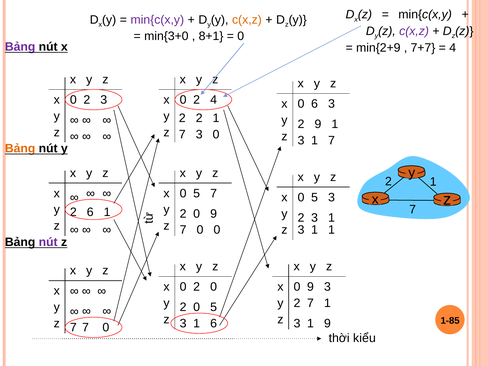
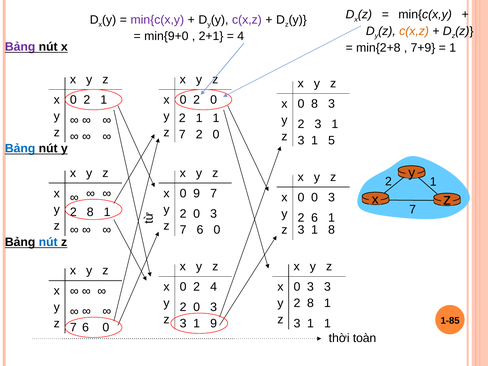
c(x,z colour: orange -> purple (247, 20)
c(x,z colour: purple -> orange (414, 31)
min{3+0: min{3+0 -> min{9+0 (166, 36)
8+1: 8+1 -> 2+1 (211, 36)
0: 0 -> 4 (241, 36)
min{2+9: min{2+9 -> min{2+8 (378, 48)
7+7: 7+7 -> 7+9 (423, 48)
4: 4 -> 1 (453, 48)
0 2 3: 3 -> 1 (104, 100)
4: 4 -> 0 (214, 100)
0 6: 6 -> 8 (315, 104)
2: 2 -> 1 (199, 118)
2 9: 9 -> 3 (318, 124)
7 3: 3 -> 2 (199, 135)
3 1 7: 7 -> 5 (332, 140)
Bảng colour: orange -> blue (20, 149)
5: 5 -> 9 (197, 193)
5: 5 -> 0 (315, 197)
6: 6 -> 8 (90, 212)
9: 9 -> 3 (214, 214)
3: 3 -> 6 (315, 218)
0: 0 -> 6 (200, 230)
1 1: 1 -> 8 (332, 230)
nút colour: purple -> blue (48, 242)
0: 0 -> 4 (214, 287)
9: 9 -> 3 (310, 287)
7: 7 -> 8 (310, 303)
5: 5 -> 3 (214, 307)
1 6: 6 -> 9 (214, 323)
3 1 9: 9 -> 1 (327, 323)
7: 7 -> 6 (86, 328)
kiểu: kiểu -> toàn (365, 338)
